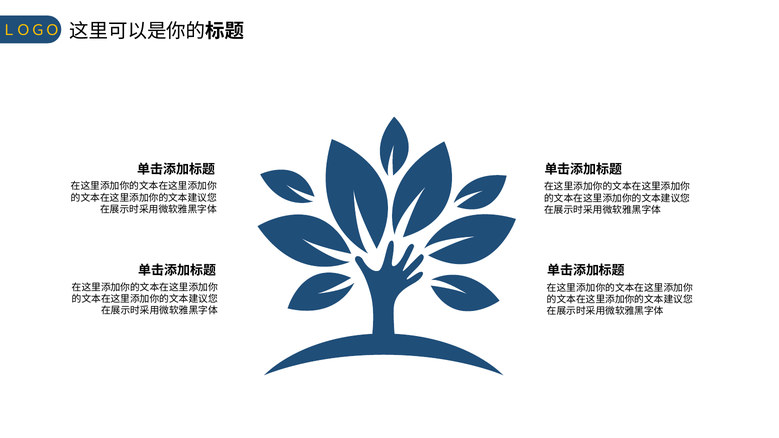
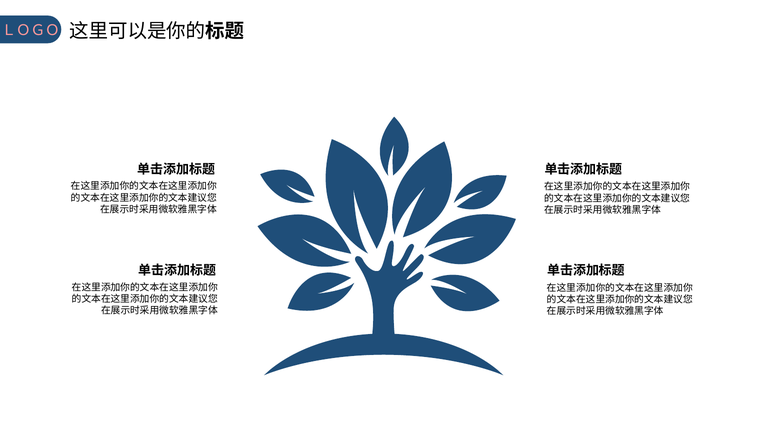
ＬＯＧＯ colour: yellow -> pink (31, 30)
